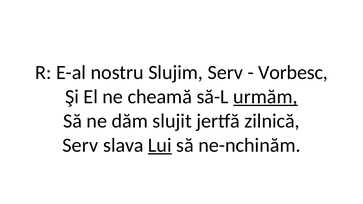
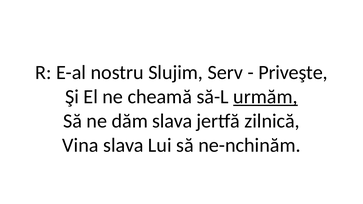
Vorbesc: Vorbesc -> Priveşte (293, 73)
dăm slujit: slujit -> slava (172, 121)
Serv: Serv -> Vina (80, 145)
Lui underline: present -> none (160, 145)
